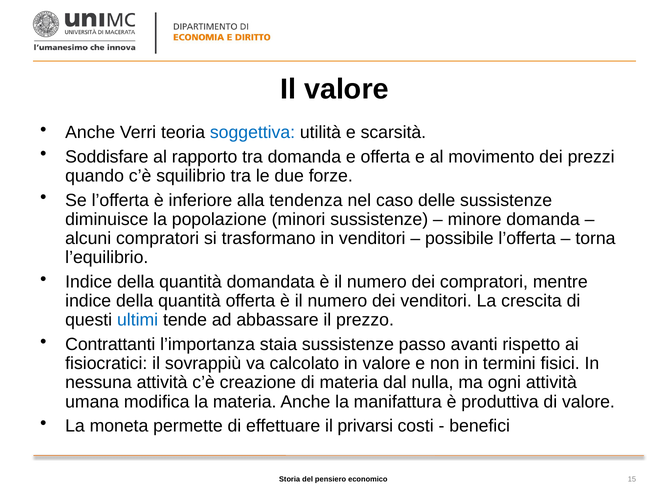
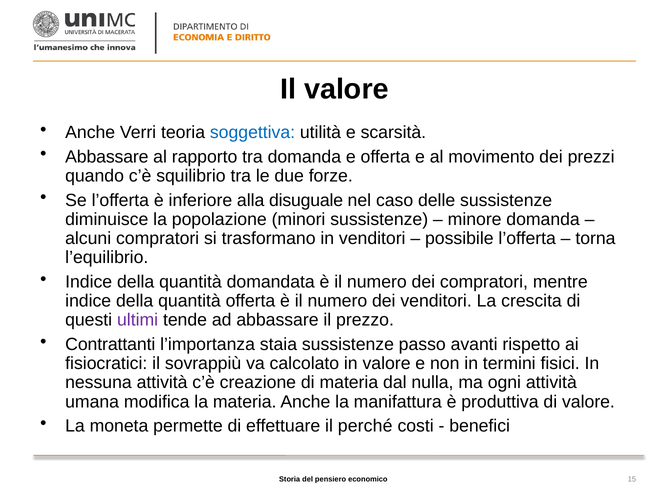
Soddisfare: Soddisfare -> Abbassare (107, 157)
tendenza: tendenza -> disuguale (306, 200)
ultimi colour: blue -> purple (138, 320)
privarsi: privarsi -> perché (365, 426)
